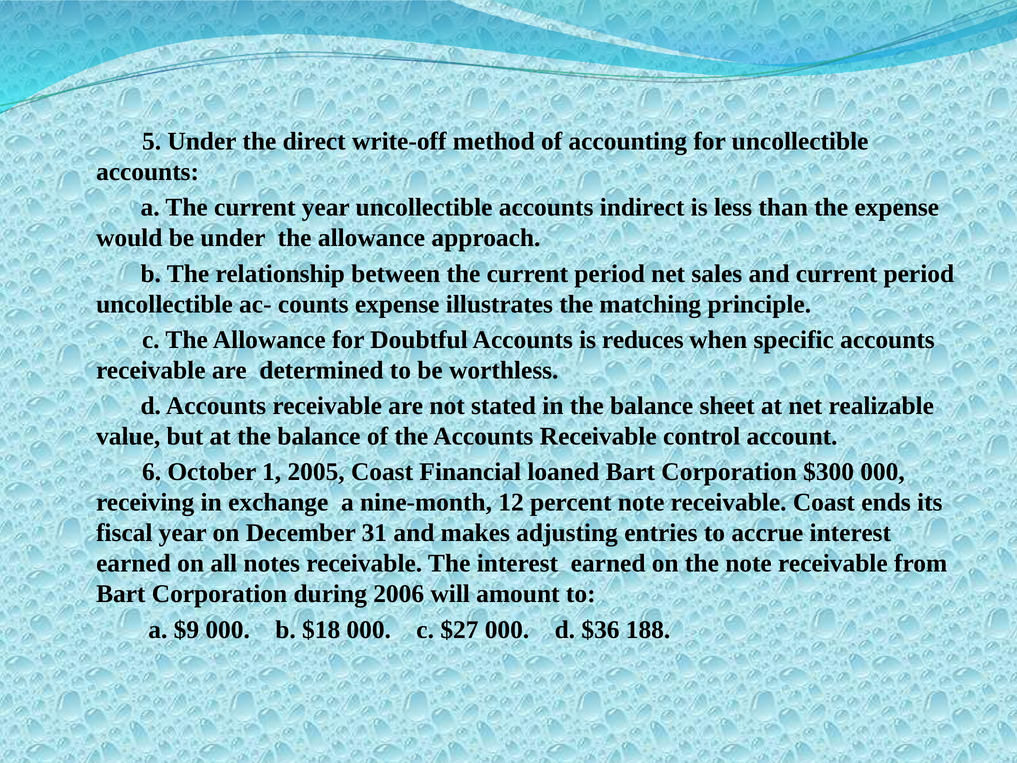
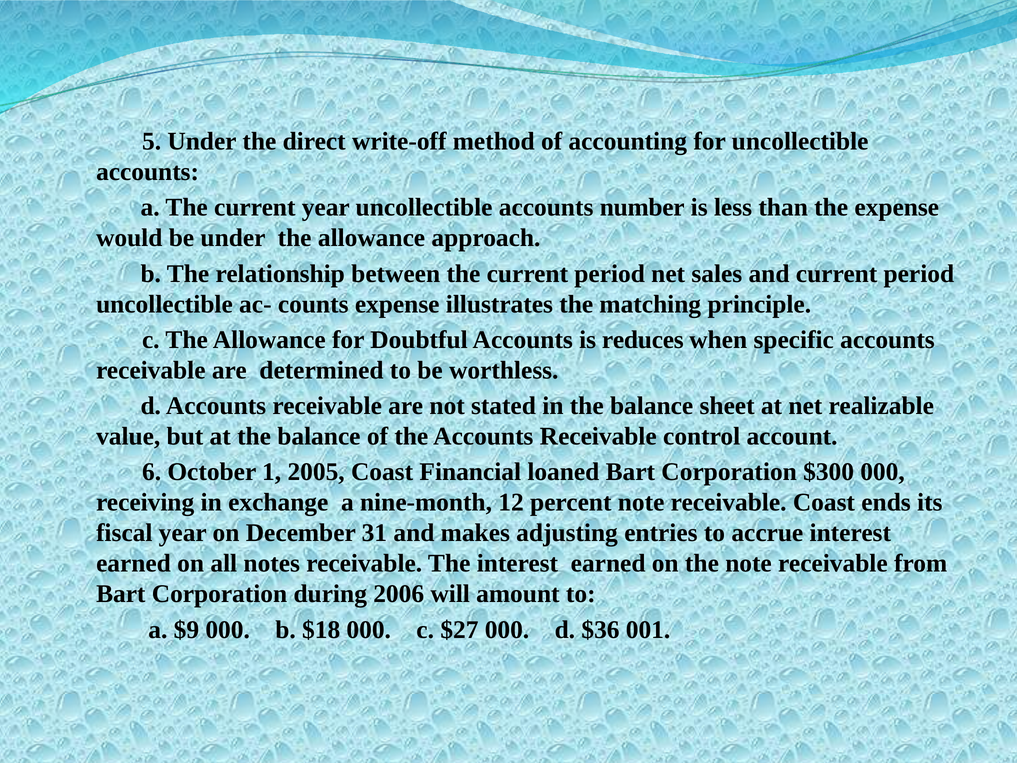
indirect: indirect -> number (642, 207)
188: 188 -> 001 (648, 629)
